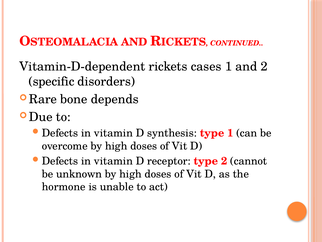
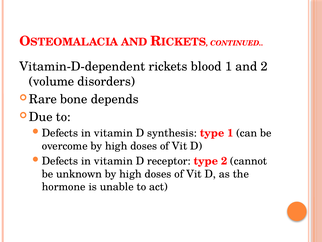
cases: cases -> blood (206, 66)
specific: specific -> volume (52, 81)
